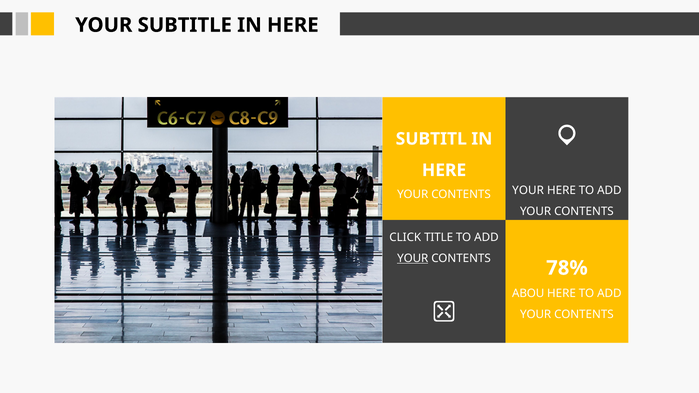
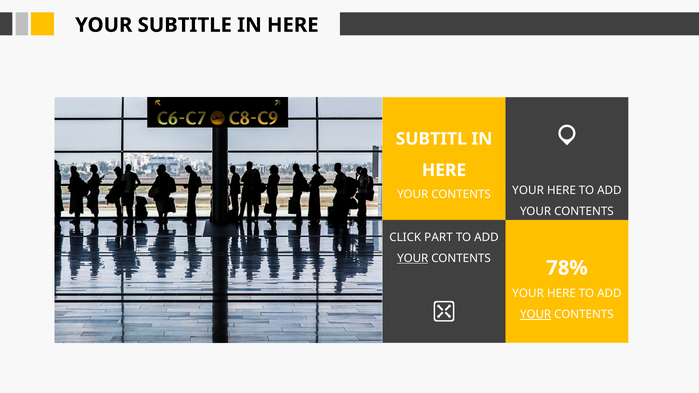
TITLE: TITLE -> PART (439, 237)
ABOU: ABOU -> YOUR (528, 294)
YOUR underline: none -> present (536, 315)
